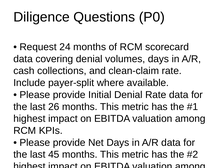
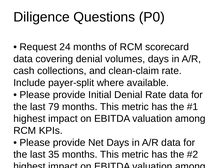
26: 26 -> 79 (54, 107)
45: 45 -> 35 (54, 155)
